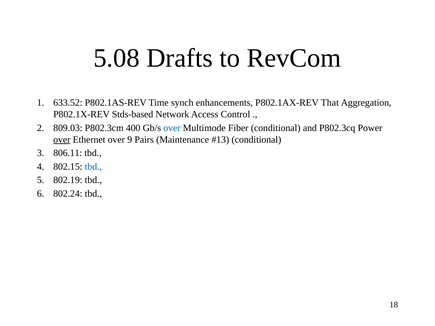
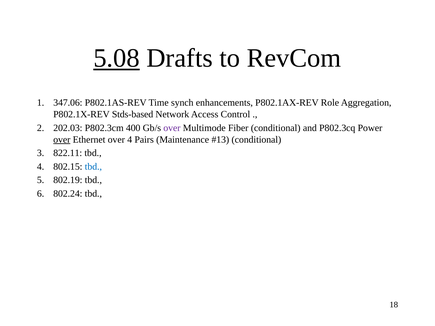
5.08 underline: none -> present (117, 58)
633.52: 633.52 -> 347.06 (68, 103)
That: That -> Role (330, 103)
809.03: 809.03 -> 202.03 (68, 128)
over colour: blue -> purple (172, 128)
over 9: 9 -> 4 (130, 140)
806.11: 806.11 -> 822.11 (68, 153)
